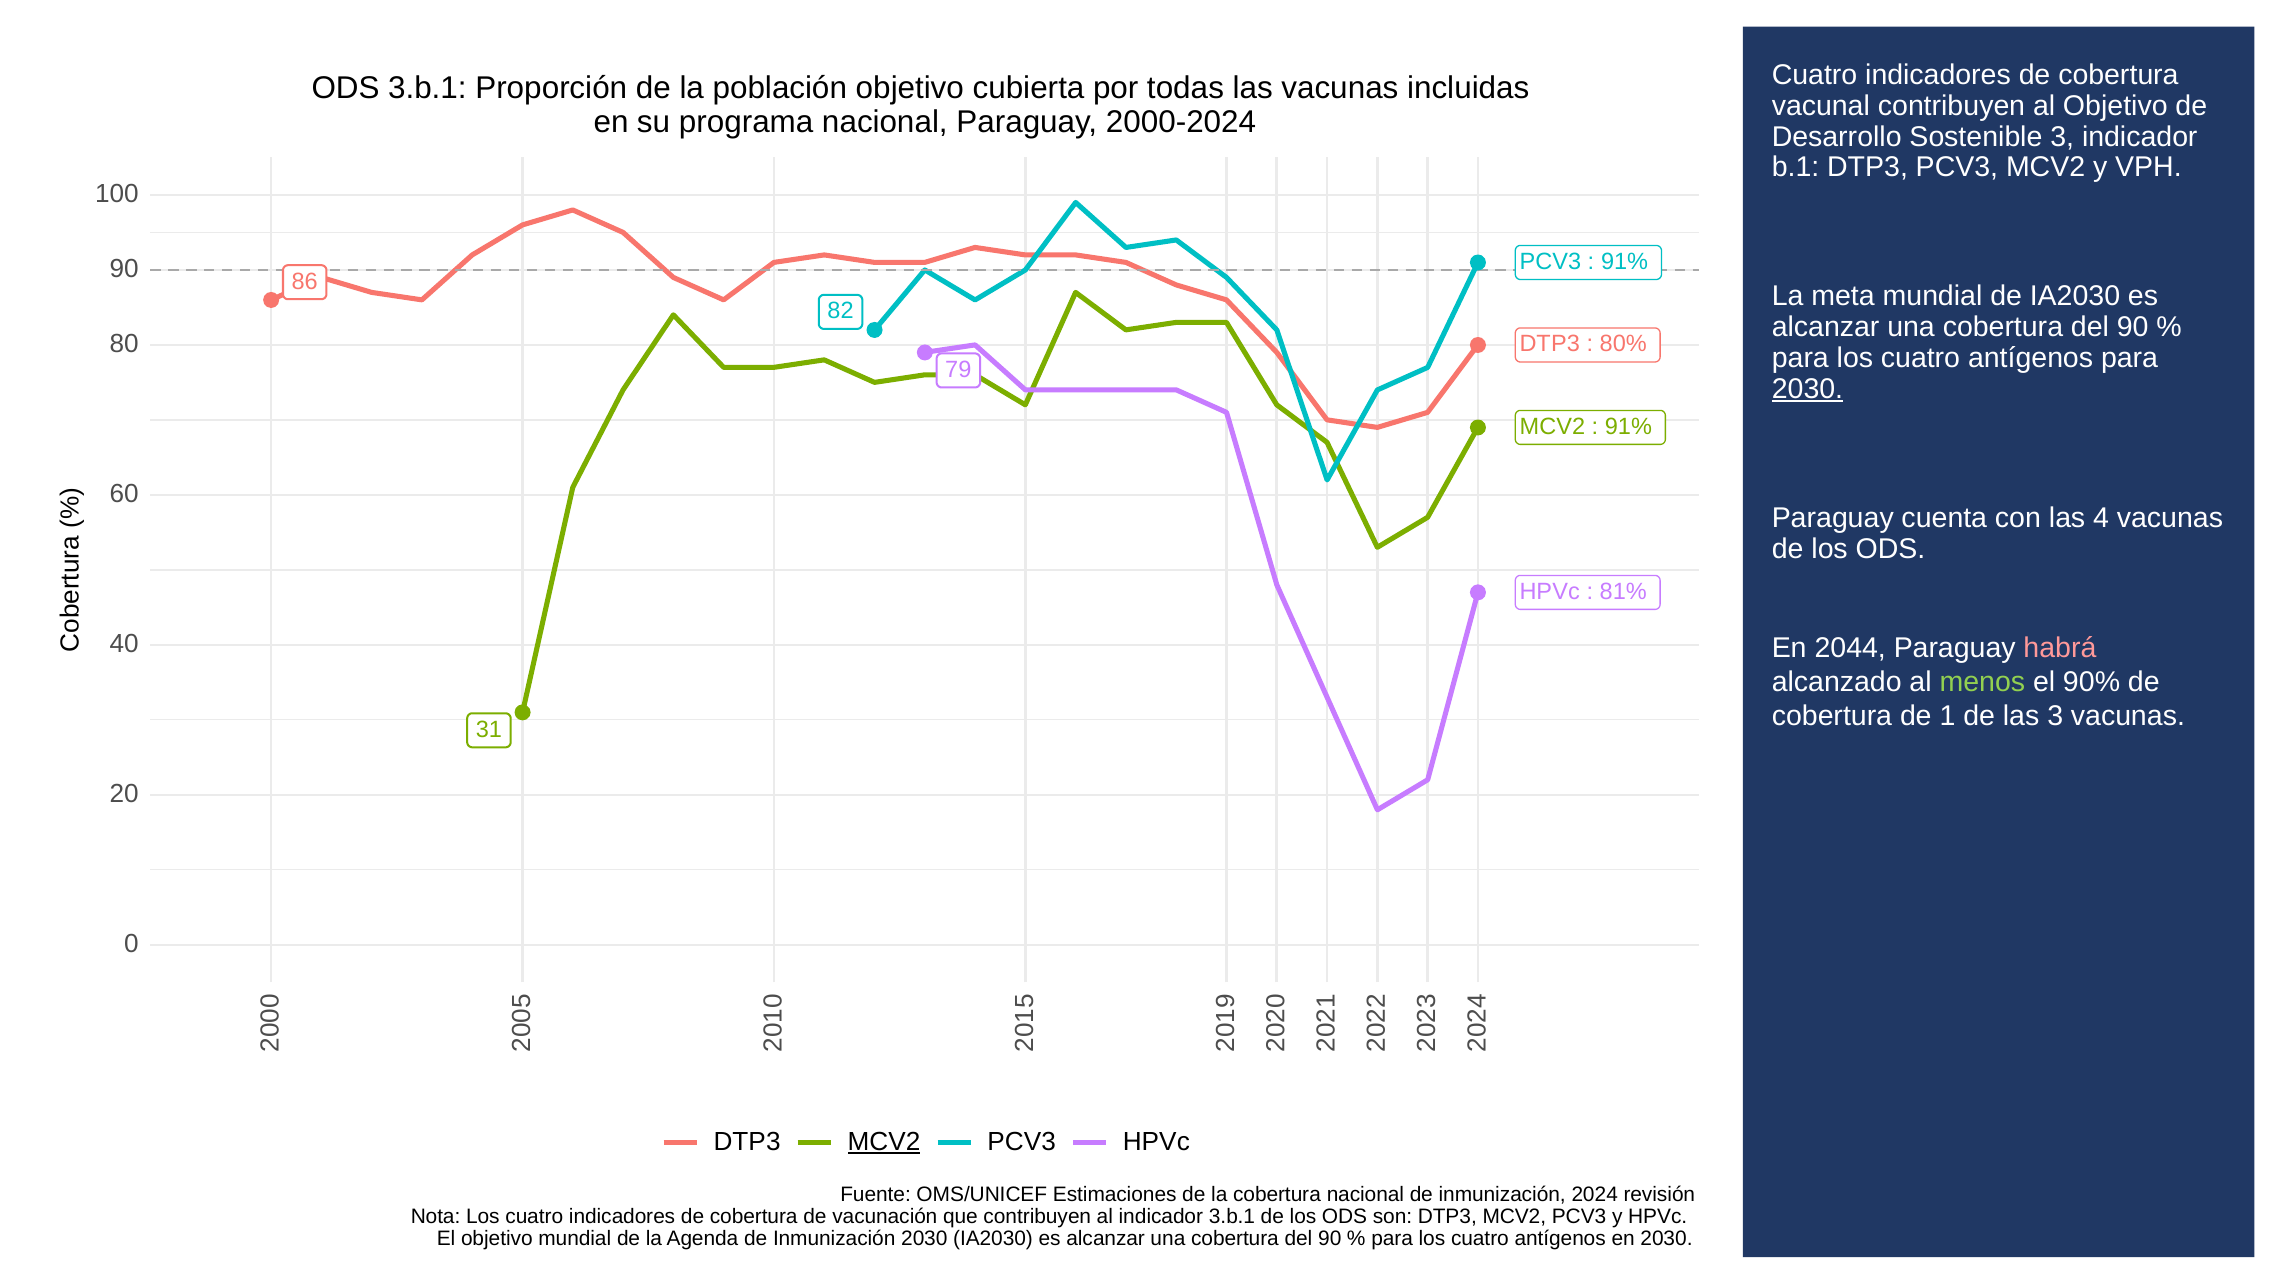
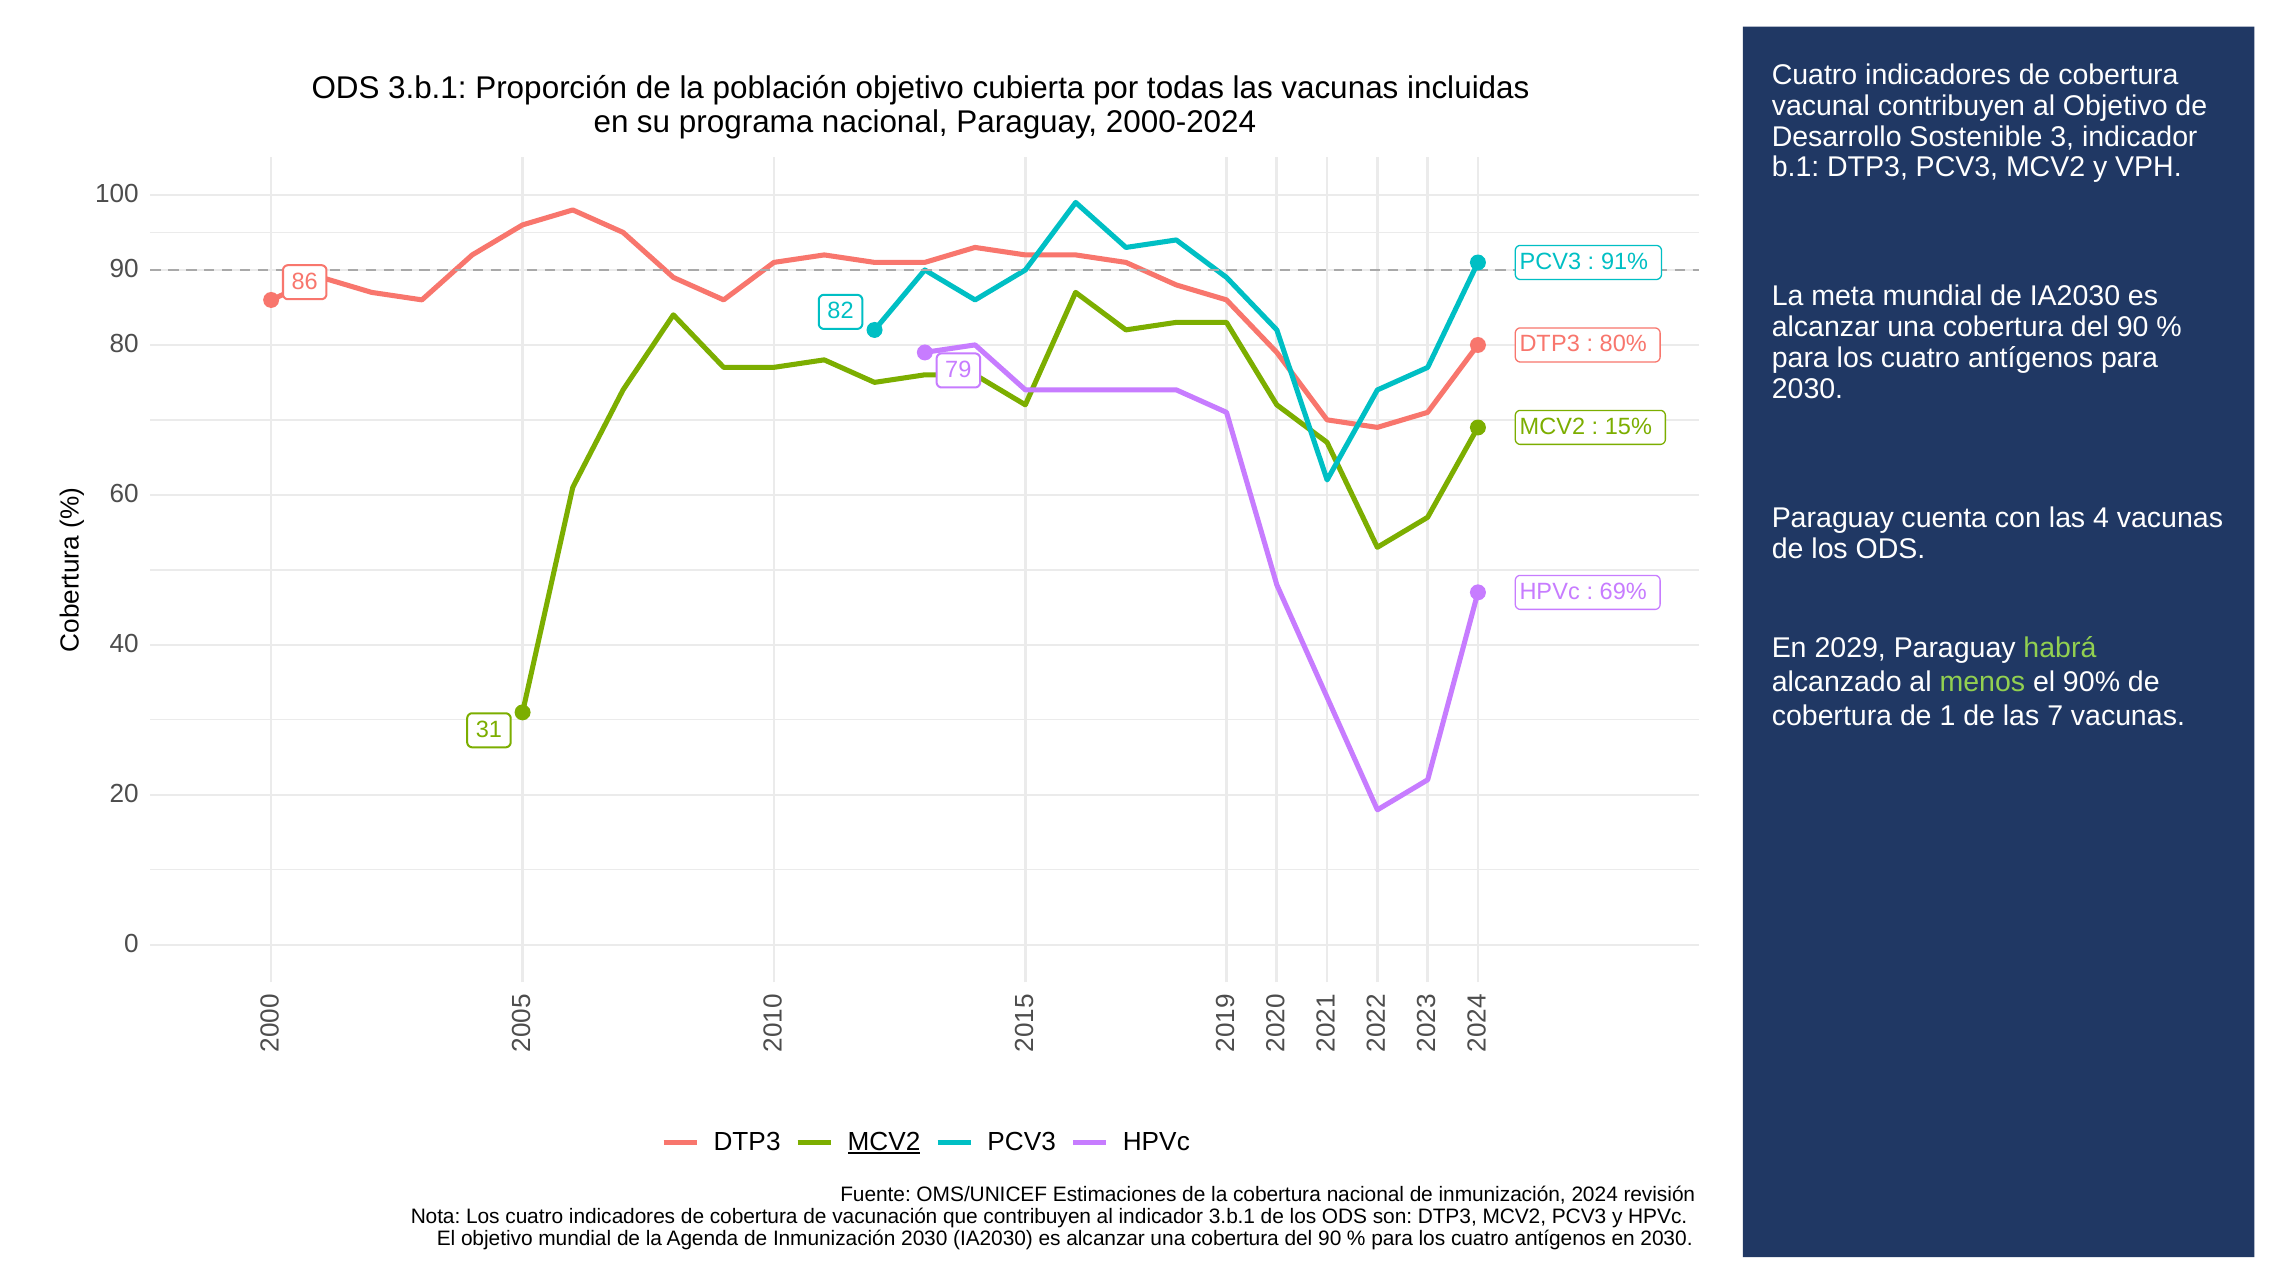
2030 underline: present -> none (1807, 389)
91%: 91% -> 15% (1628, 426)
81%: 81% -> 69% (1623, 591)
2044: 2044 -> 2029 (1850, 648)
habrá colour: pink -> light green (2060, 648)
las 3: 3 -> 7 (2055, 716)
